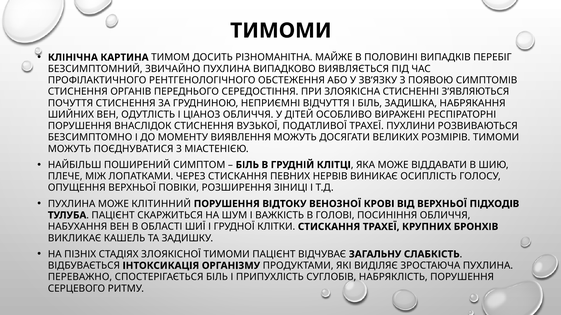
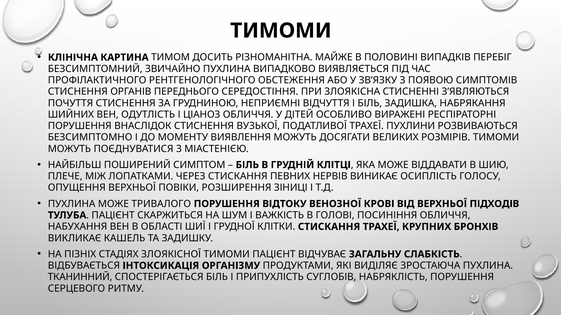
КЛІТИННИЙ: КЛІТИННИЙ -> ТРИВАЛОГО (161, 204)
ПЕРЕВАЖНО: ПЕРЕВАЖНО -> ТКАНИННИЙ (80, 278)
